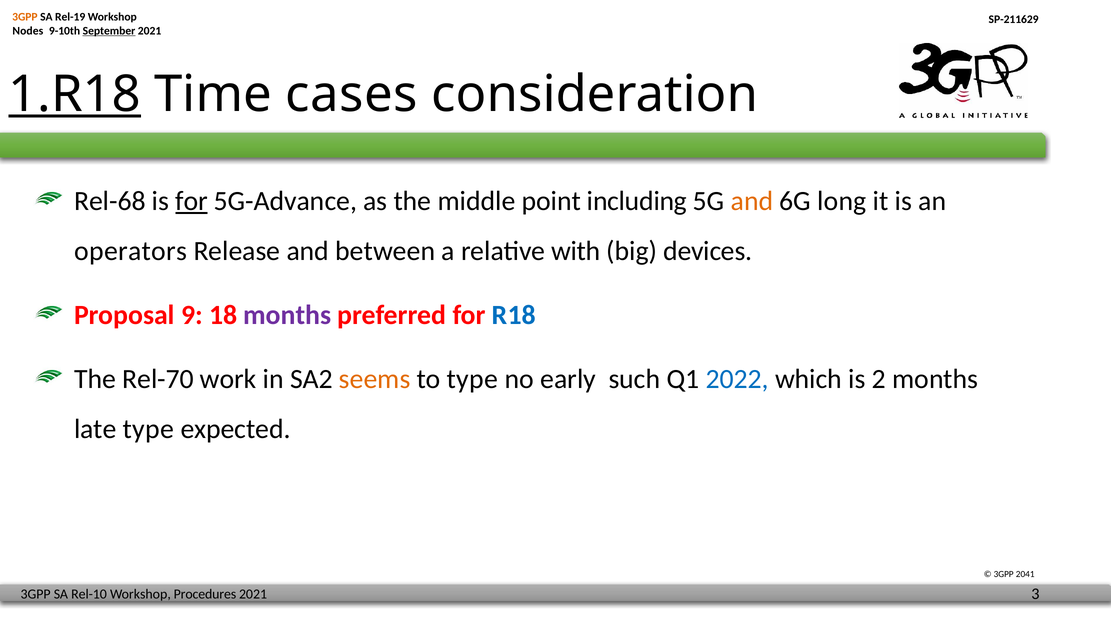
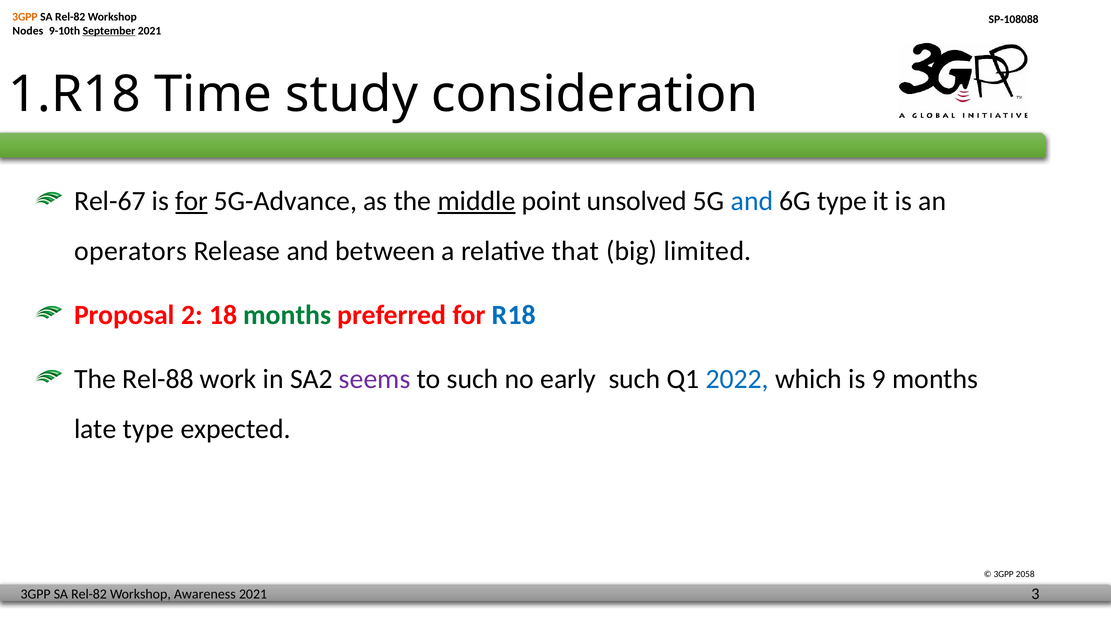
Rel-19: Rel-19 -> Rel-82 (70, 17)
SP-211629: SP-211629 -> SP-108088 (1014, 19)
1.R18 underline: present -> none (75, 94)
cases: cases -> study (352, 94)
Rel-68: Rel-68 -> Rel-67 (110, 201)
middle underline: none -> present (476, 201)
including: including -> unsolved (637, 201)
and colour: orange -> blue (752, 201)
6G long: long -> type (842, 201)
with: with -> that (576, 251)
devices: devices -> limited (707, 251)
9: 9 -> 2 (192, 315)
months colour: purple -> green (287, 315)
Rel-70: Rel-70 -> Rel-88 (158, 379)
seems colour: orange -> purple (375, 379)
to type: type -> such (473, 379)
2: 2 -> 9 (879, 379)
2041: 2041 -> 2058 (1025, 574)
Rel-10: Rel-10 -> Rel-82 (89, 594)
Procedures: Procedures -> Awareness (205, 594)
